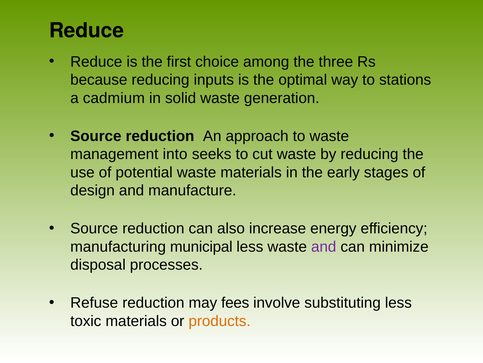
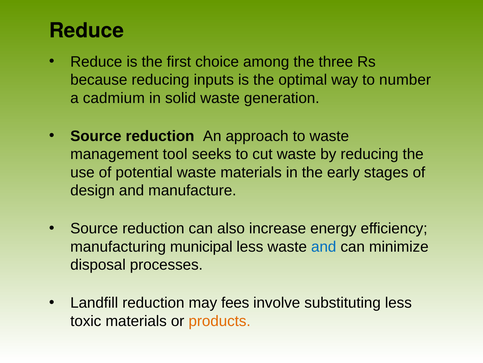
stations: stations -> number (405, 80)
into: into -> tool (175, 154)
and colour: purple -> blue (324, 246)
Refuse: Refuse -> Landfill (94, 302)
